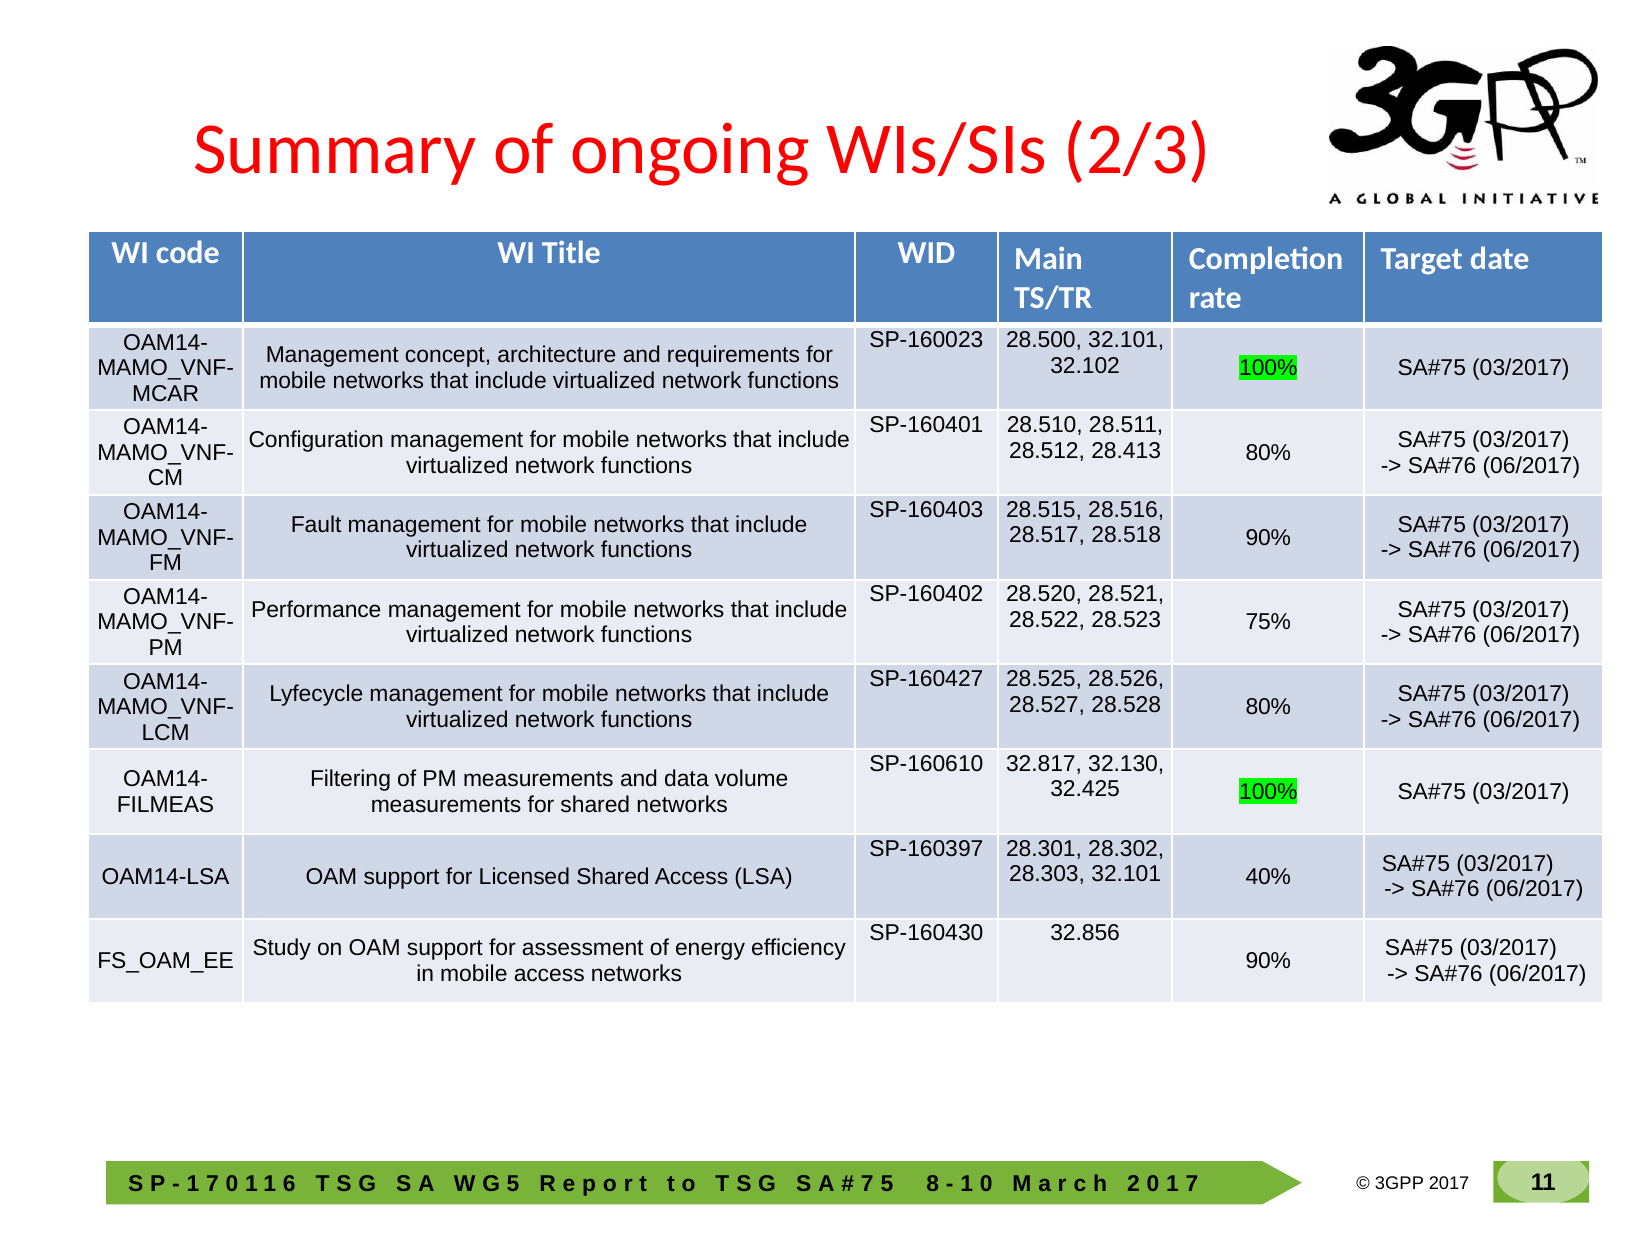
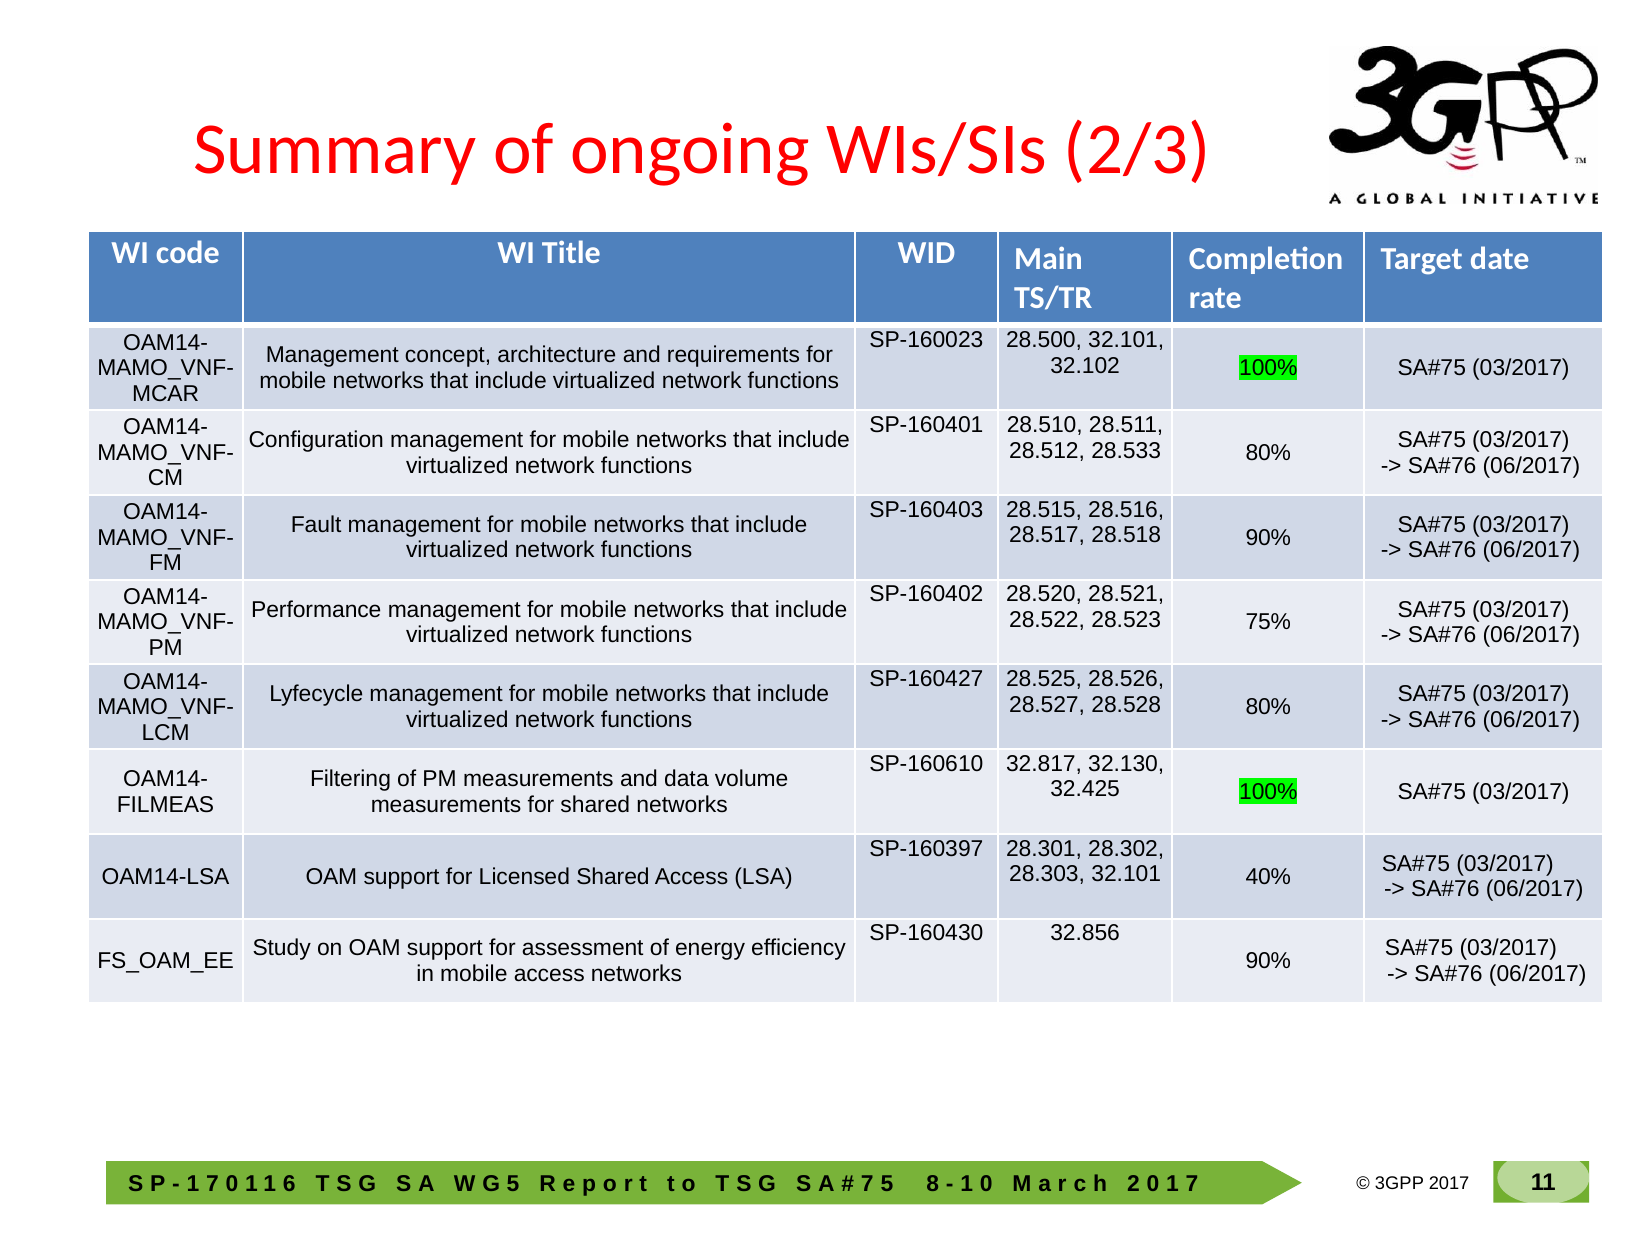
28.413: 28.413 -> 28.533 (1126, 450)
